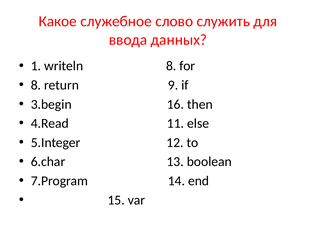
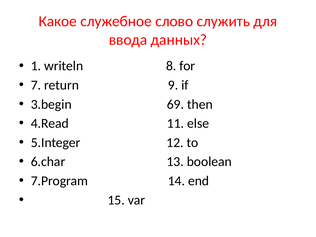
8: 8 -> 7 (36, 85)
16: 16 -> 69 (175, 104)
